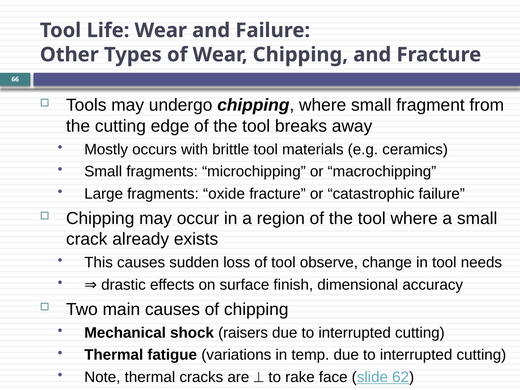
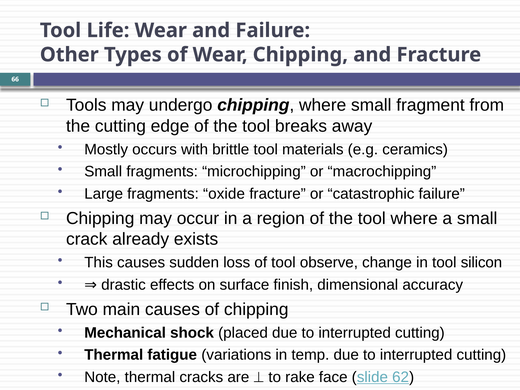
needs: needs -> silicon (481, 263)
raisers: raisers -> placed (243, 333)
